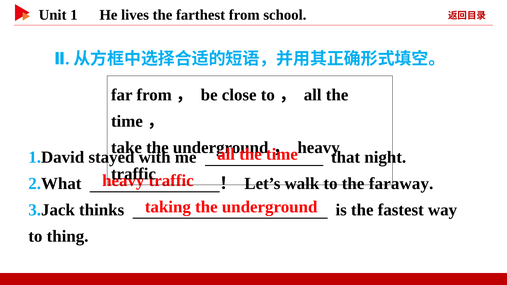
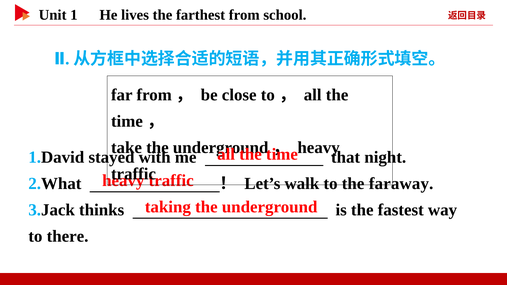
thing: thing -> there (68, 237)
